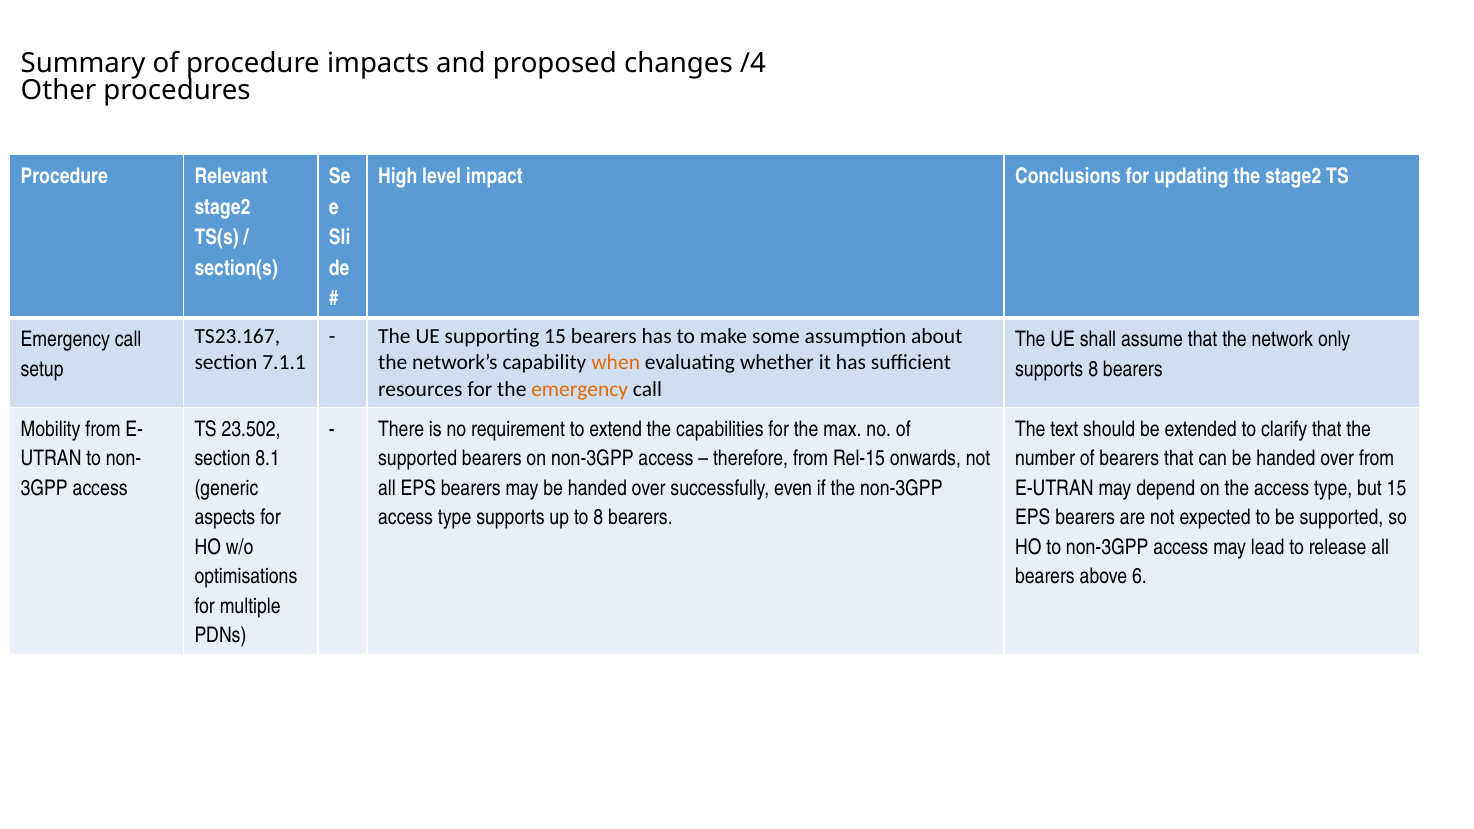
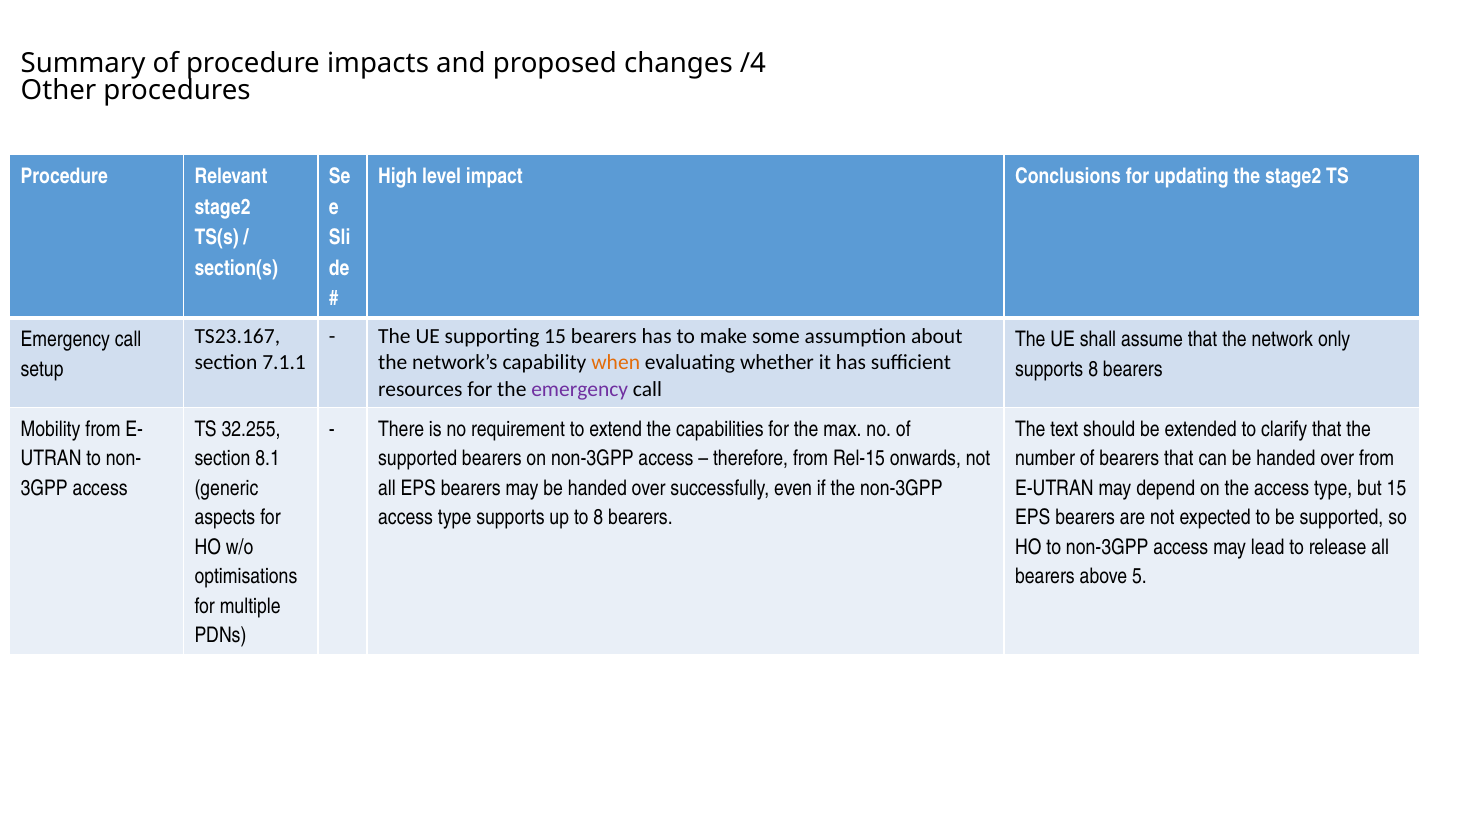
emergency colour: orange -> purple (580, 389)
23.502: 23.502 -> 32.255 (251, 429)
6: 6 -> 5 (1139, 577)
